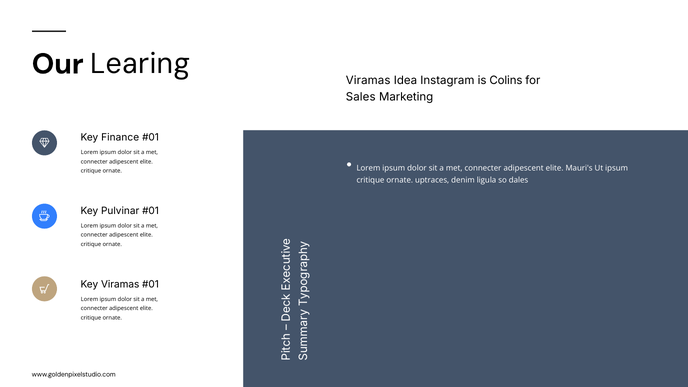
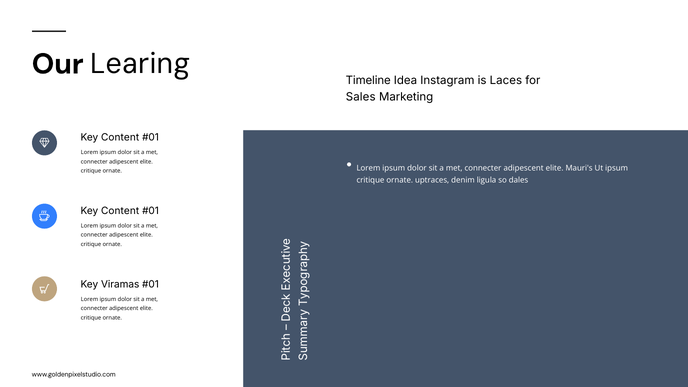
Viramas: Viramas -> Timeline (368, 81)
Colins: Colins -> Laces (506, 81)
Finance: Finance -> Content (120, 138)
Pulvinar: Pulvinar -> Content (120, 211)
